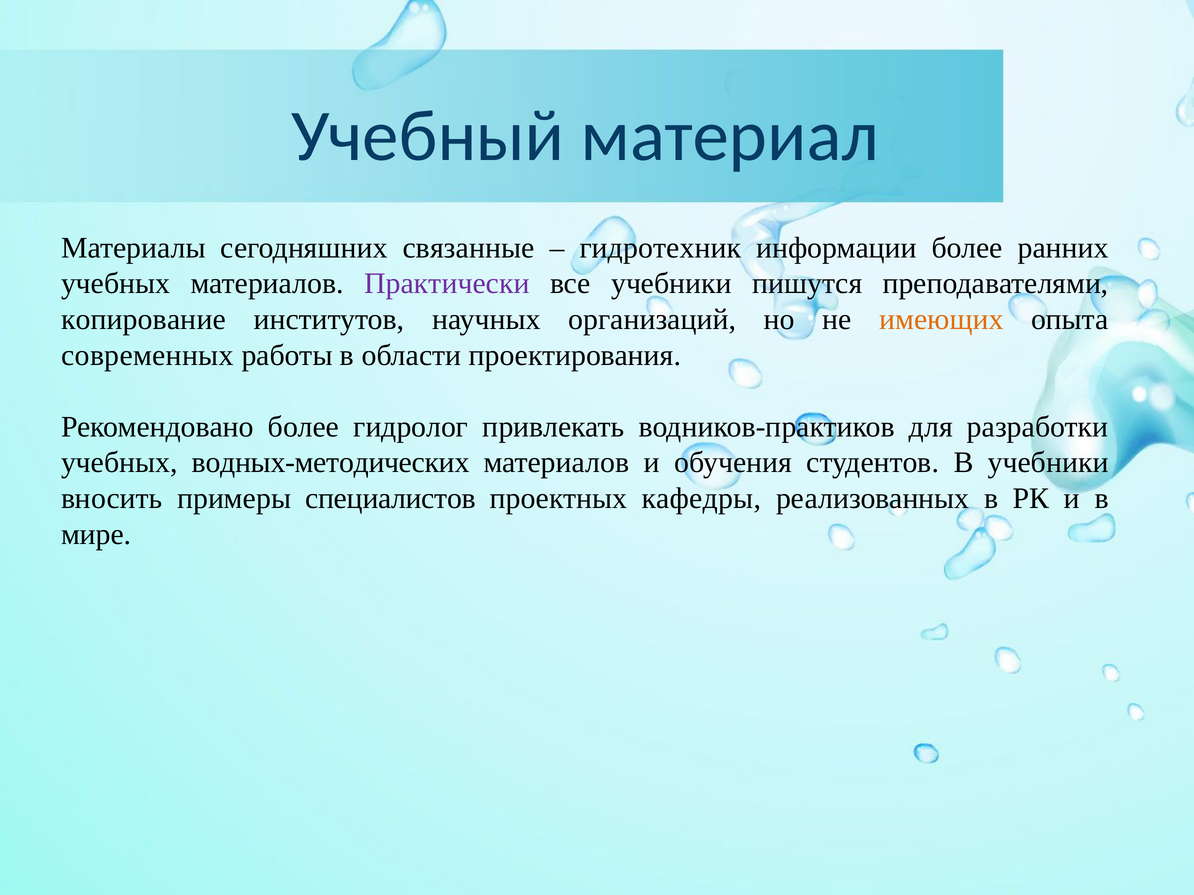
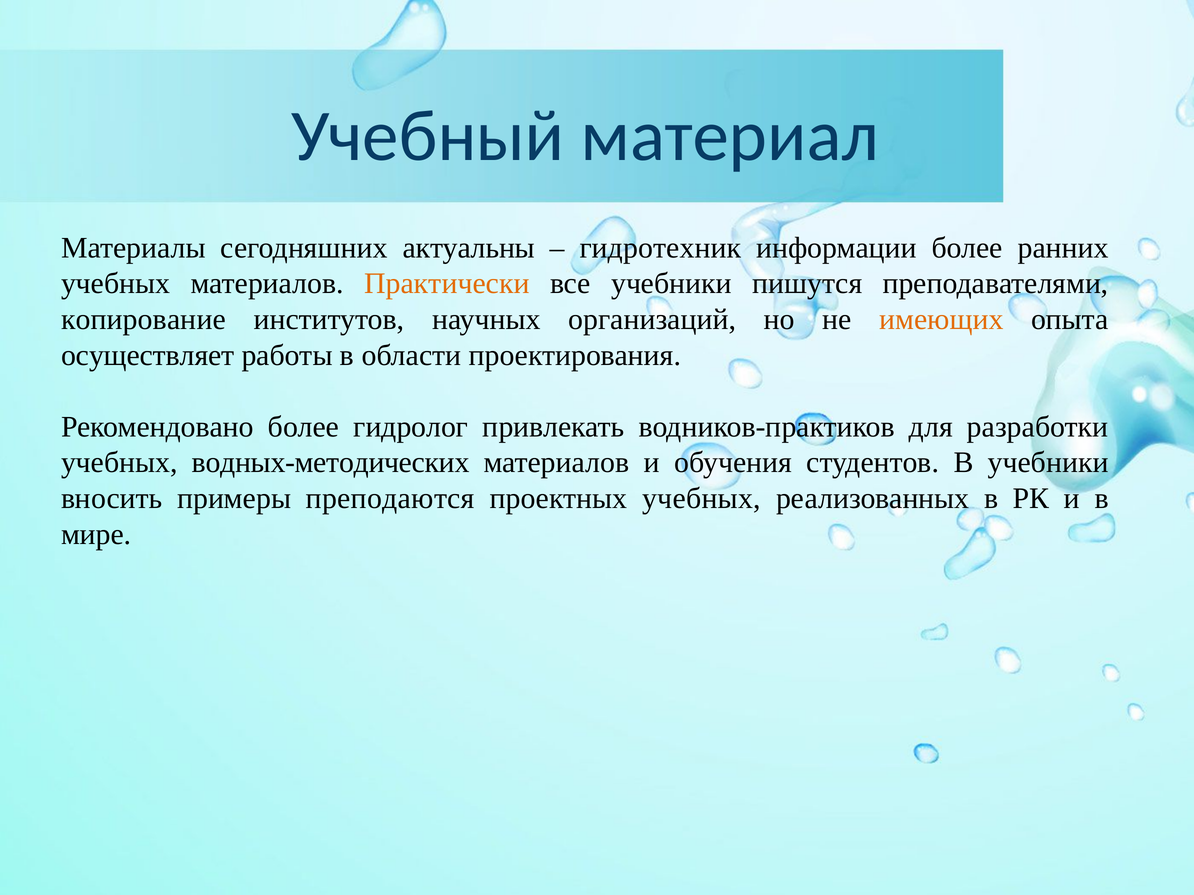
связанные: связанные -> актуальны (469, 248)
Практически colour: purple -> orange (447, 284)
современных: современных -> осуществляет (148, 355)
специалистов: специалистов -> преподаются (390, 499)
проектных кафедры: кафедры -> учебных (701, 499)
